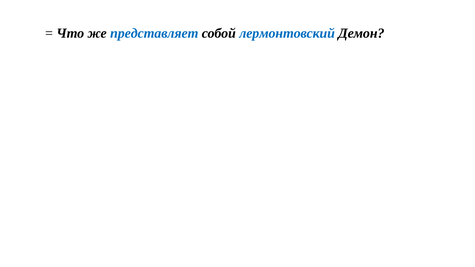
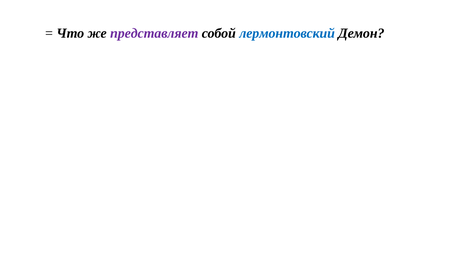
представляет colour: blue -> purple (154, 33)
